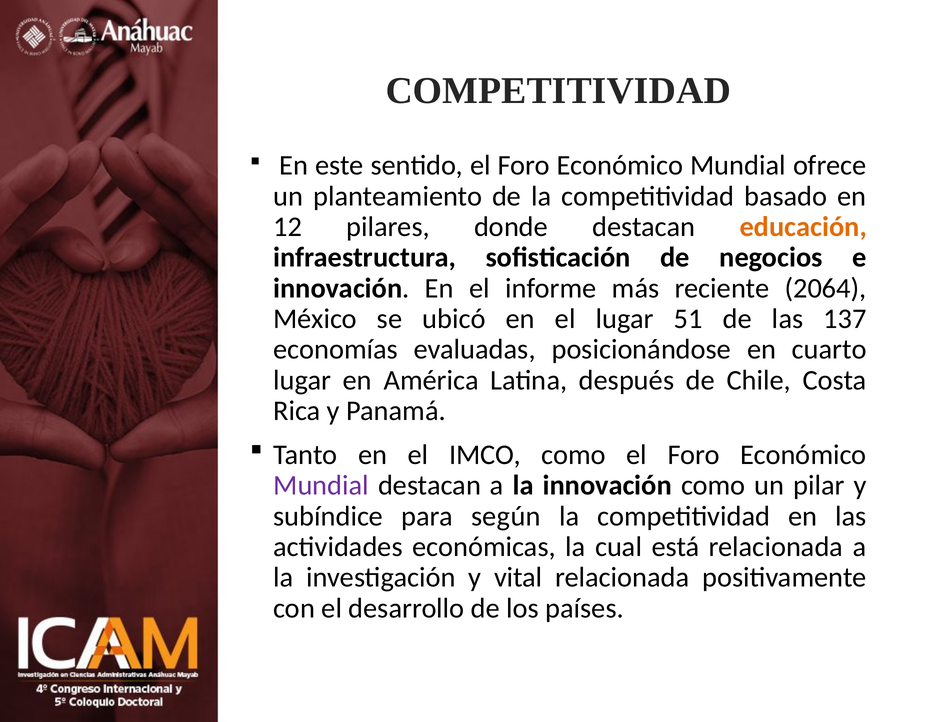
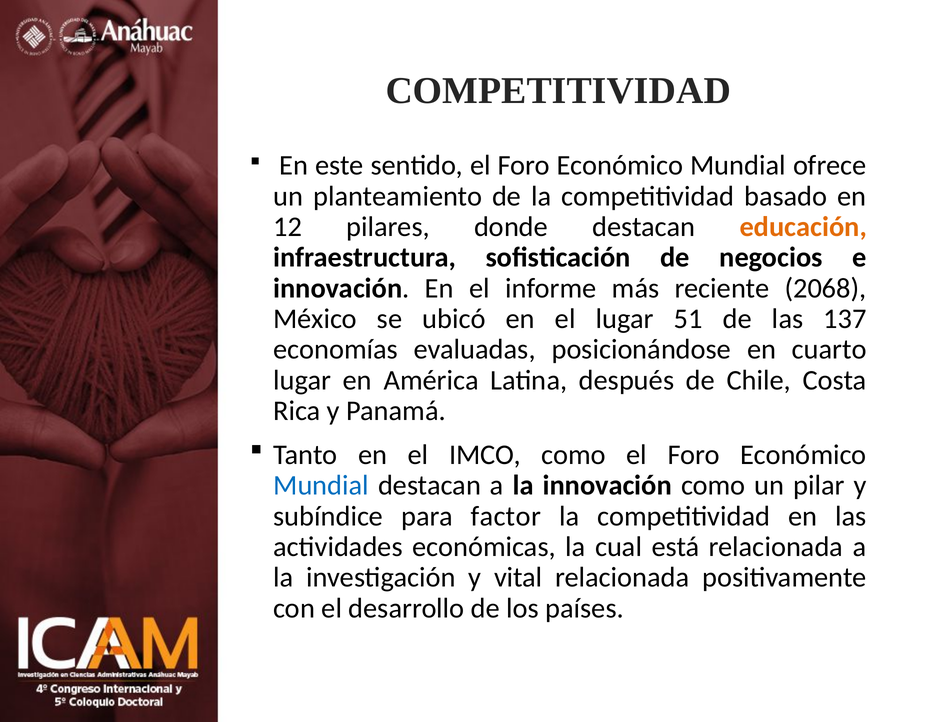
2064: 2064 -> 2068 (826, 288)
Mundial colour: purple -> blue (321, 485)
según: según -> factor (506, 516)
